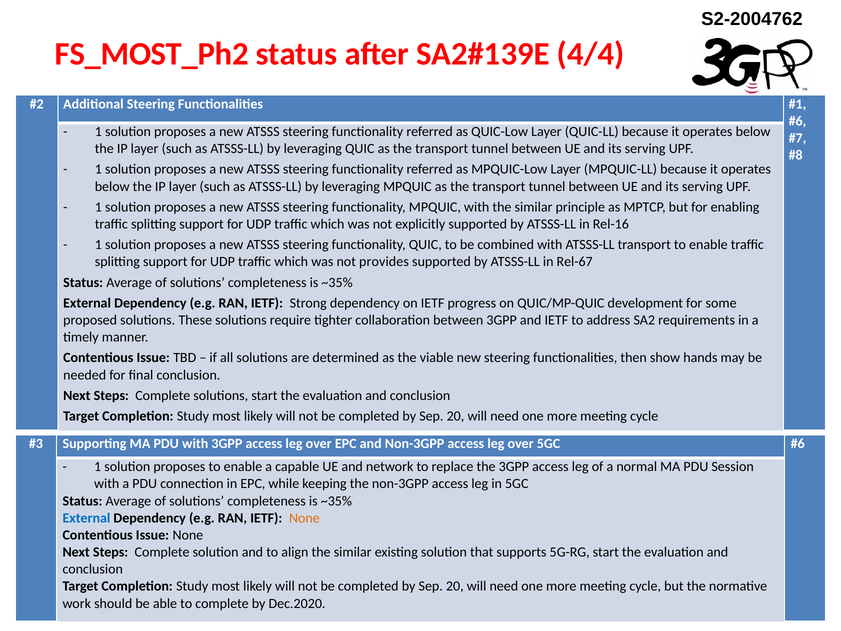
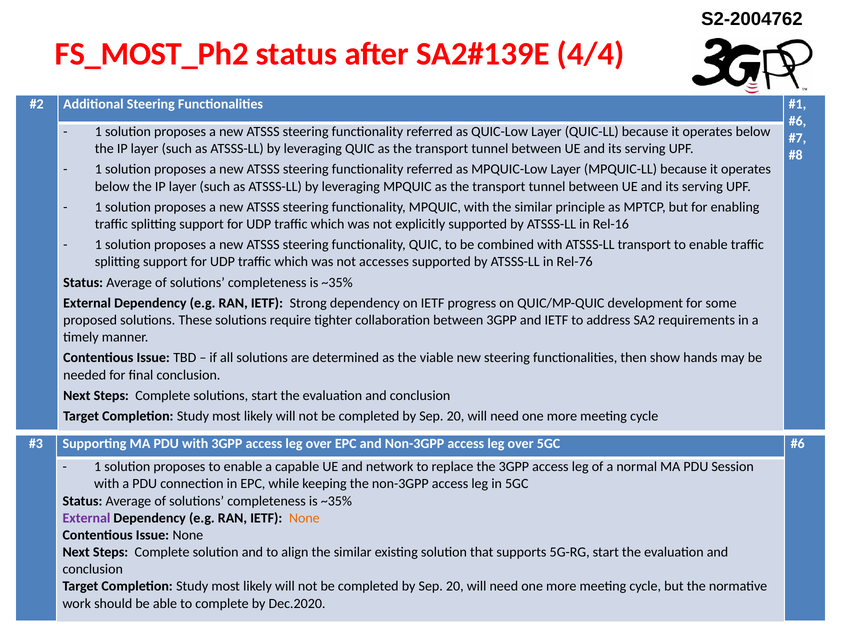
provides: provides -> accesses (384, 262)
Rel-67: Rel-67 -> Rel-76 (575, 262)
External colour: blue -> purple (86, 518)
